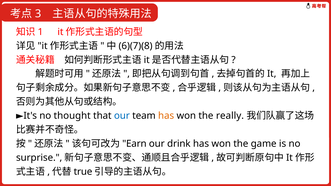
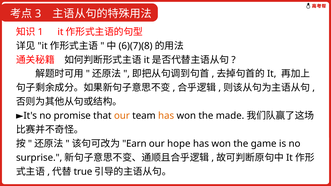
thought: thought -> promise (72, 116)
our colour: blue -> orange (122, 116)
really: really -> made (230, 116)
drink: drink -> hope (179, 144)
